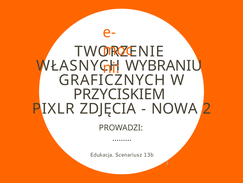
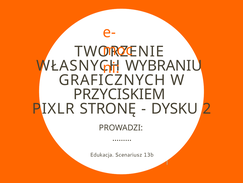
ZDJĘCIA: ZDJĘCIA -> STRONĘ (108, 108)
NOWA: NOWA -> DYSKU (174, 108)
